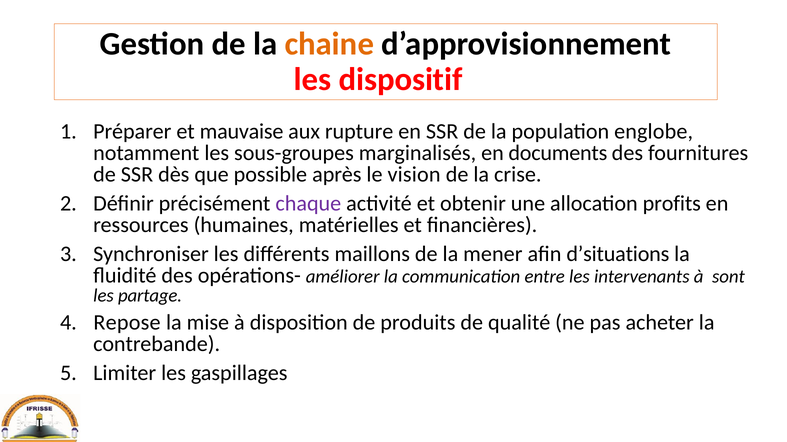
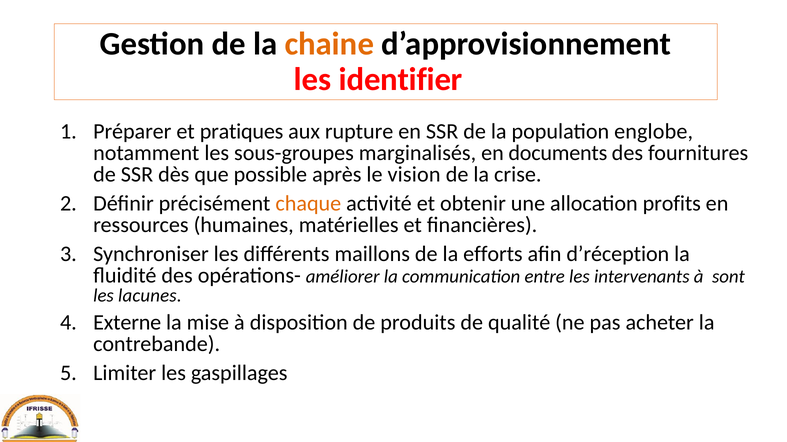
dispositif: dispositif -> identifier (401, 79)
mauvaise: mauvaise -> pratiques (242, 132)
chaque colour: purple -> orange (308, 204)
mener: mener -> efforts (493, 254)
d’situations: d’situations -> d’réception (618, 254)
partage: partage -> lacunes (150, 296)
Repose: Repose -> Externe (127, 323)
